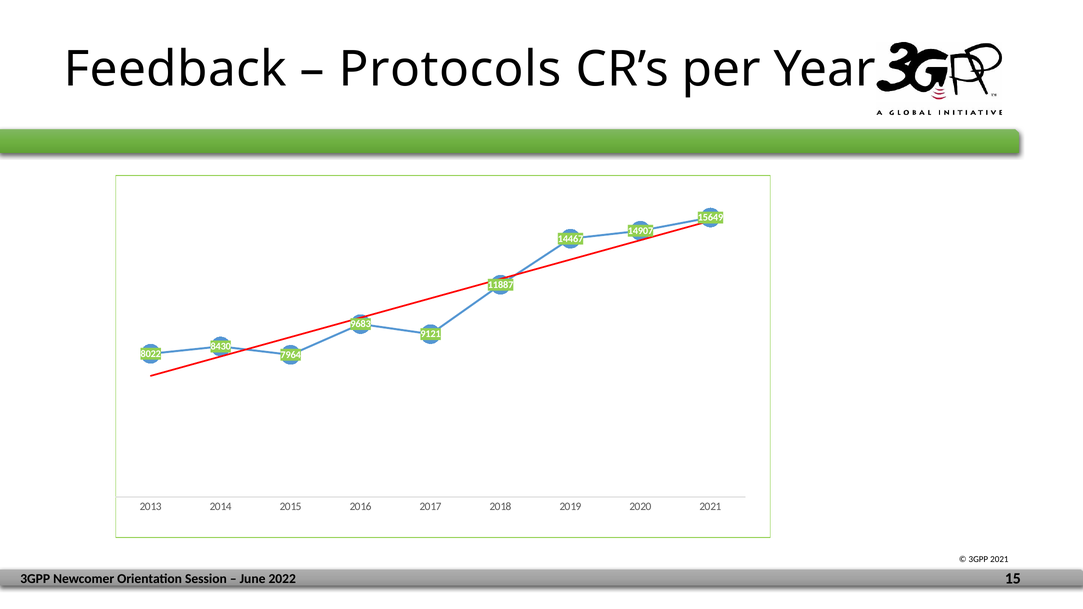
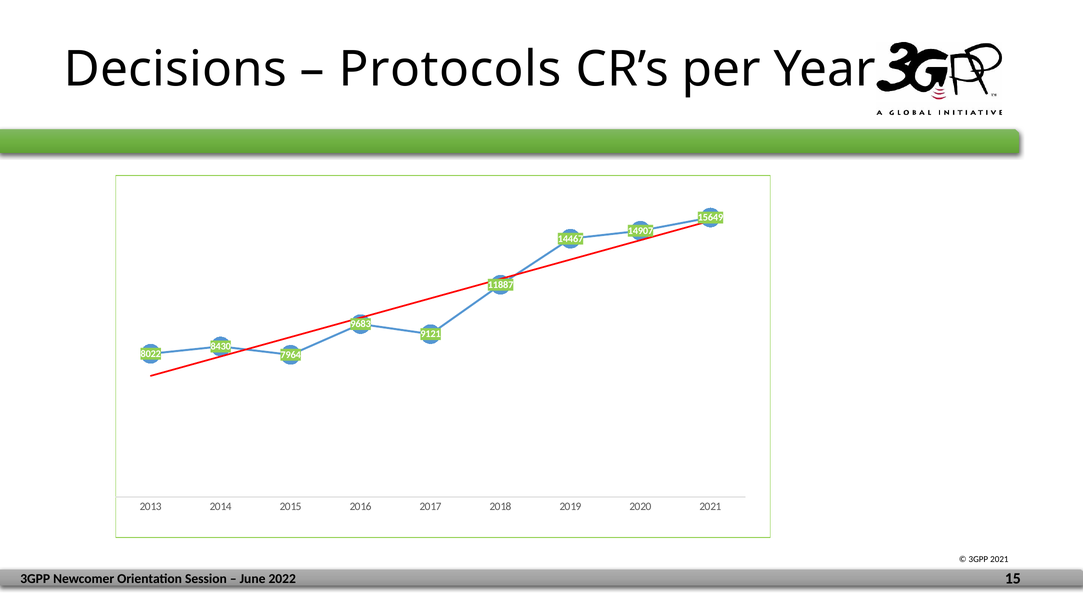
Feedback: Feedback -> Decisions (175, 69)
